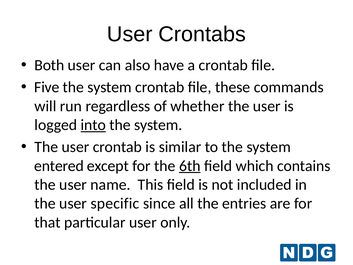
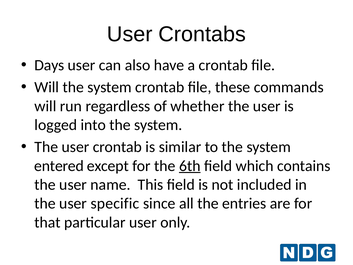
Both: Both -> Days (49, 65)
Five: Five -> Will (47, 87)
into underline: present -> none (93, 125)
